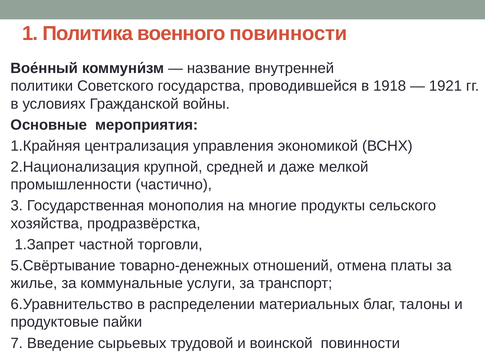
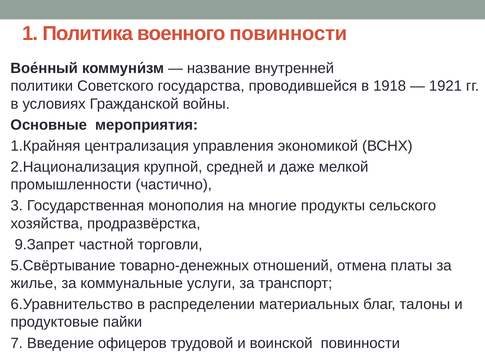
1.Запрет: 1.Запрет -> 9.Запрет (45, 244)
сырьевых: сырьевых -> офицеров (132, 343)
